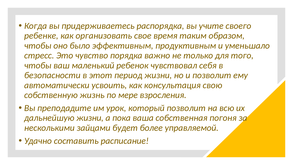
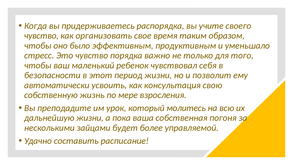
ребенке: ребенке -> чувство (41, 36)
который позволит: позволит -> молитесь (186, 108)
